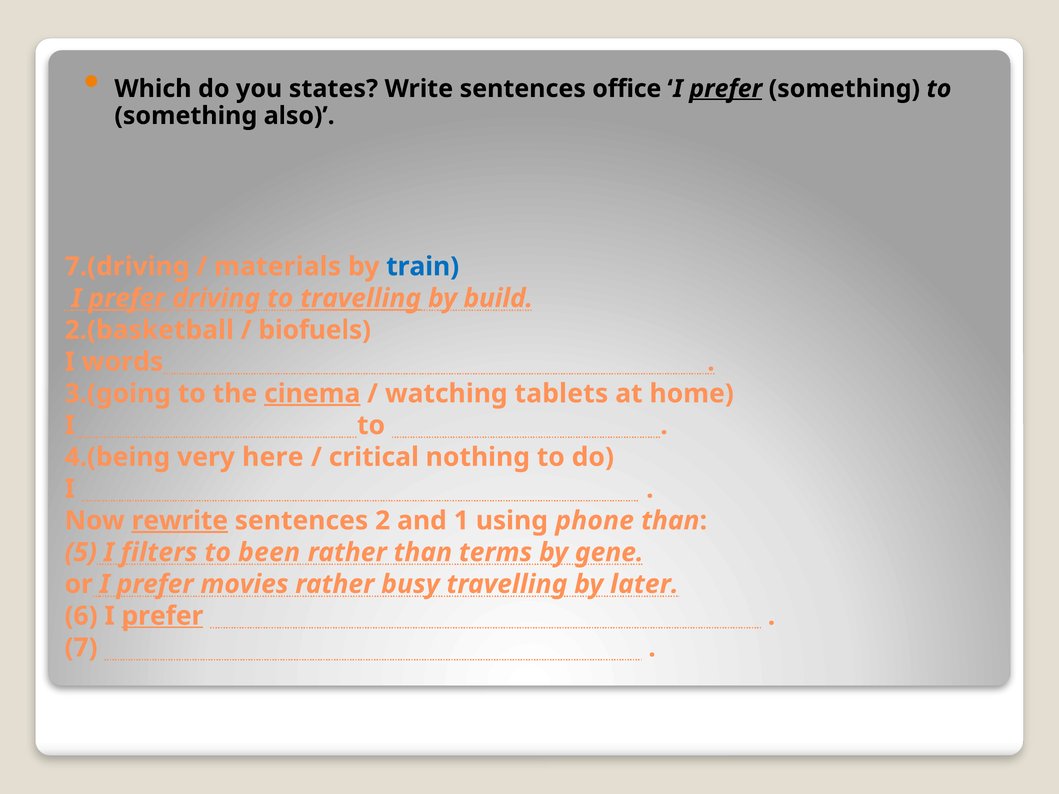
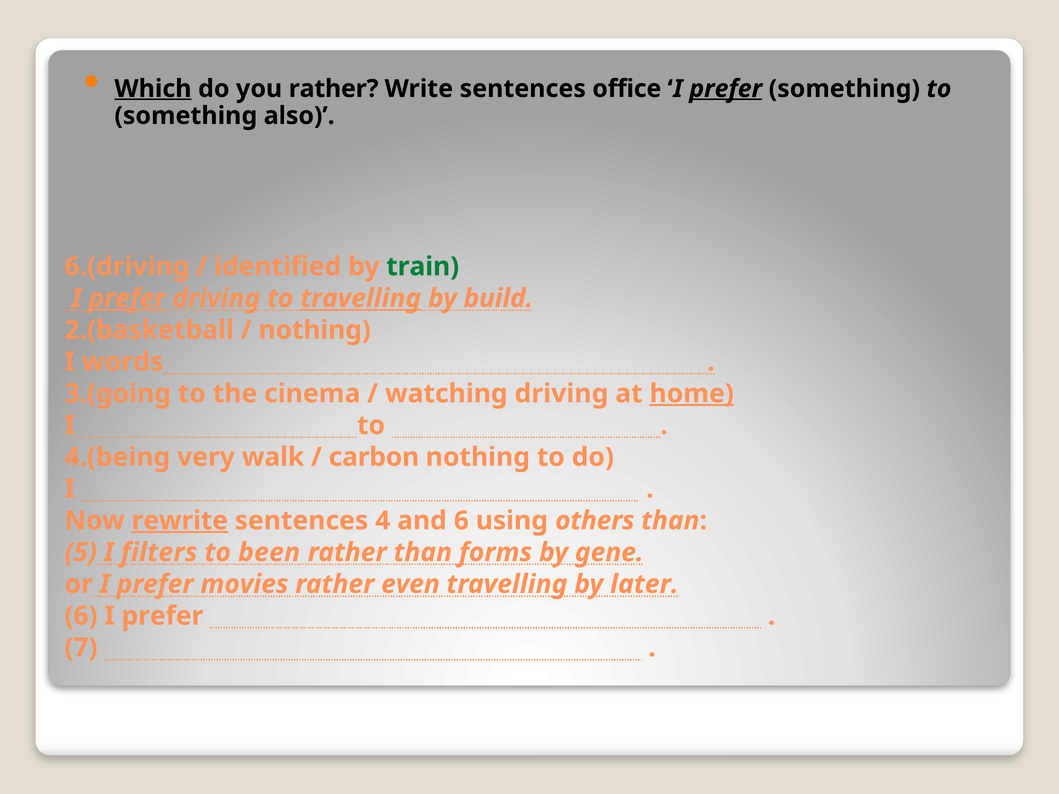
Which underline: none -> present (153, 89)
you states: states -> rather (334, 89)
7.(driving: 7.(driving -> 6.(driving (127, 267)
materials: materials -> identified (278, 267)
train colour: blue -> green (423, 267)
biofuels: biofuels -> nothing (315, 330)
cinema underline: present -> none (312, 394)
watching tablets: tablets -> driving (561, 394)
home underline: none -> present (692, 394)
here: here -> walk (273, 457)
critical: critical -> carbon (374, 457)
2: 2 -> 4 (383, 521)
and 1: 1 -> 6 (461, 521)
phone: phone -> others (595, 521)
terms: terms -> forms (496, 553)
busy: busy -> even (411, 584)
prefer underline: present -> none (162, 616)
